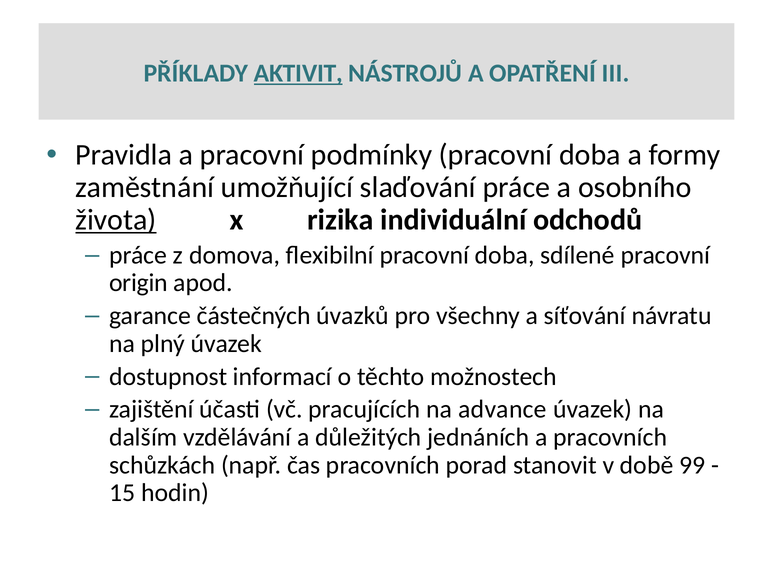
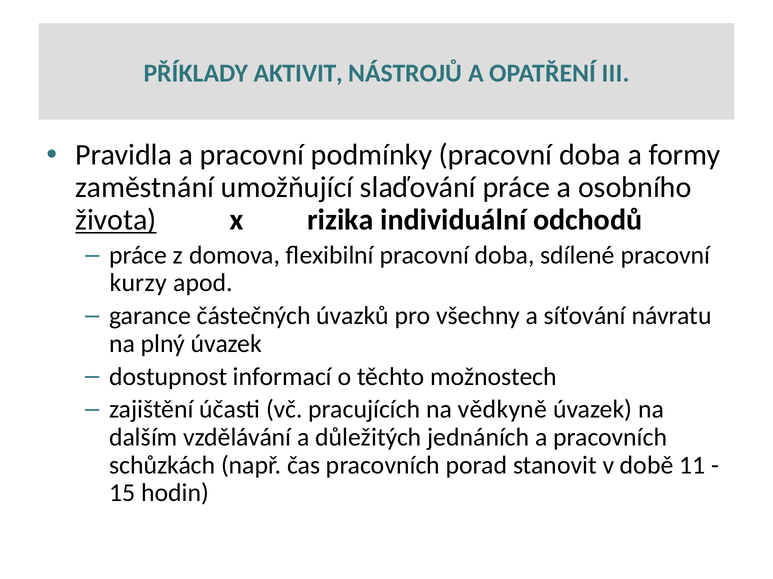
AKTIVIT underline: present -> none (298, 73)
origin: origin -> kurzy (138, 283)
advance: advance -> vědkyně (502, 410)
99: 99 -> 11 (692, 466)
